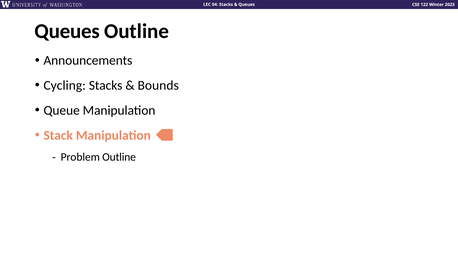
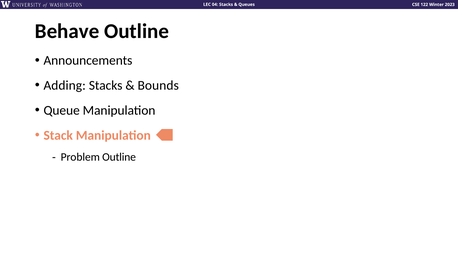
Queues: Queues -> Behave (67, 31)
Cycling: Cycling -> Adding (65, 85)
